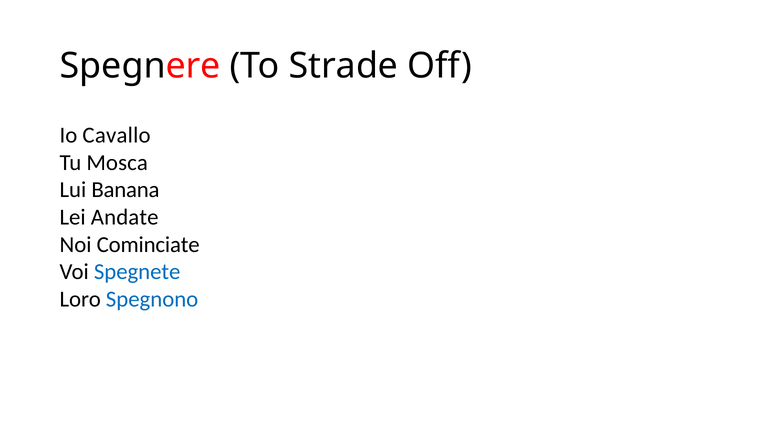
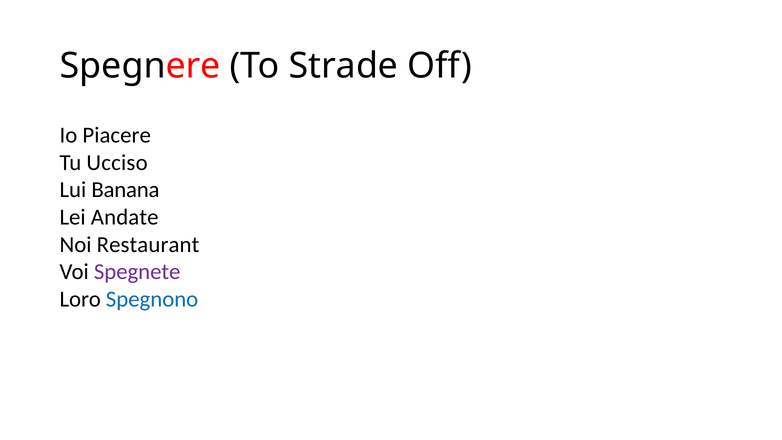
Cavallo: Cavallo -> Piacere (117, 135)
Mosca: Mosca -> Ucciso (117, 163)
Cominciate: Cominciate -> Restaurant (148, 245)
Spegnete colour: blue -> purple (137, 272)
